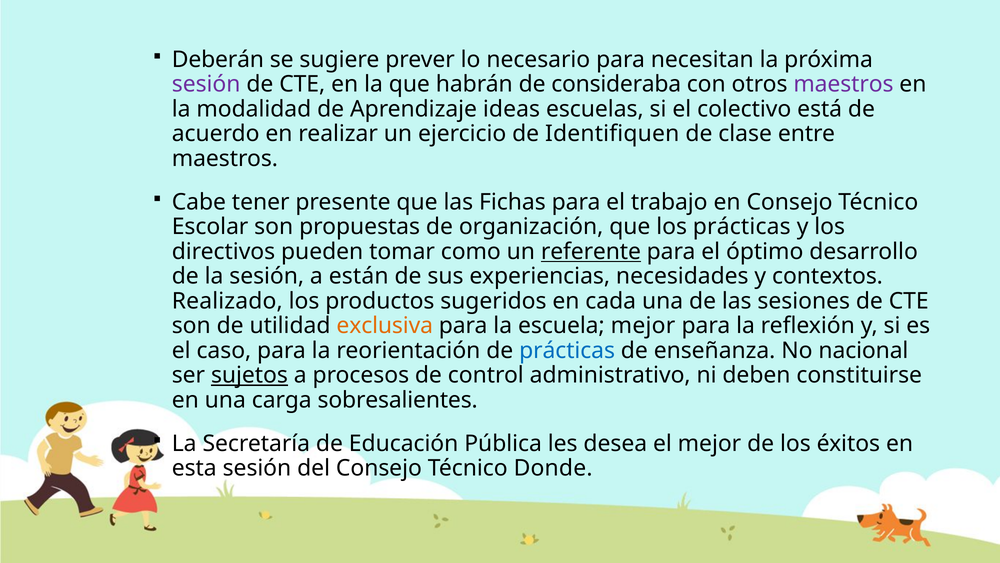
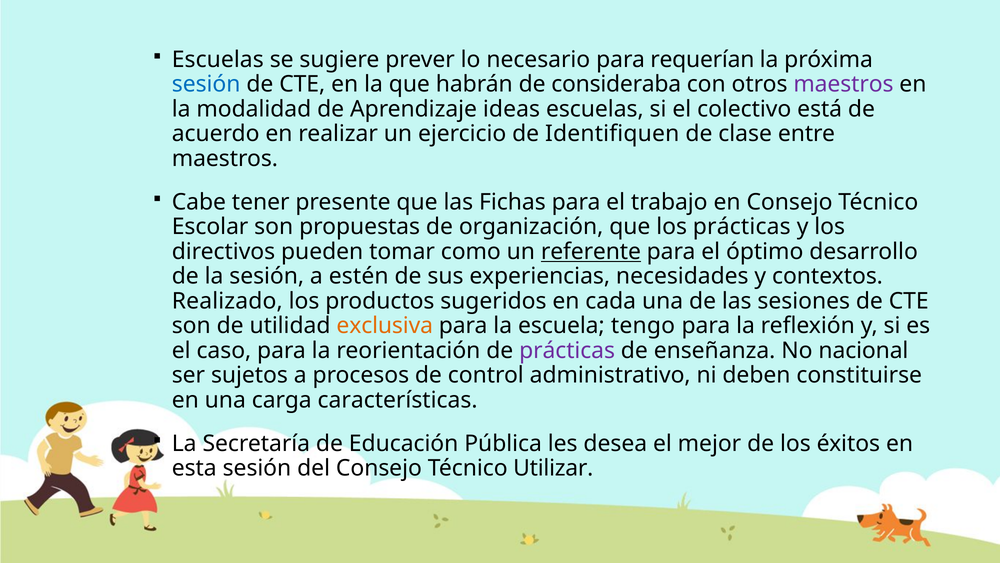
Deberán: Deberán -> Escuelas (218, 60)
necesitan: necesitan -> requerían (702, 60)
sesión colour: purple -> blue (206, 84)
están: están -> estén (359, 276)
escuela mejor: mejor -> tengo (643, 326)
prácticas colour: blue -> purple (567, 350)
sujetos underline: present -> none (249, 375)
sobresalientes: sobresalientes -> características (398, 400)
Donde: Donde -> Utilizar (553, 468)
